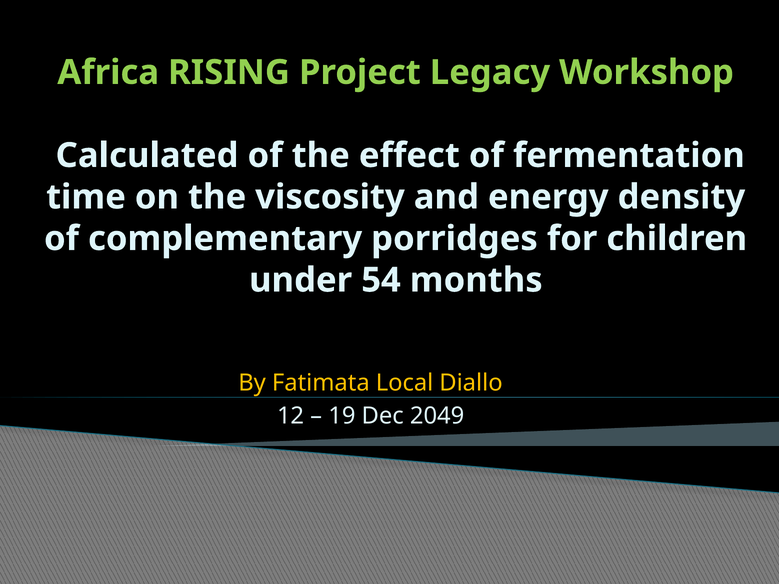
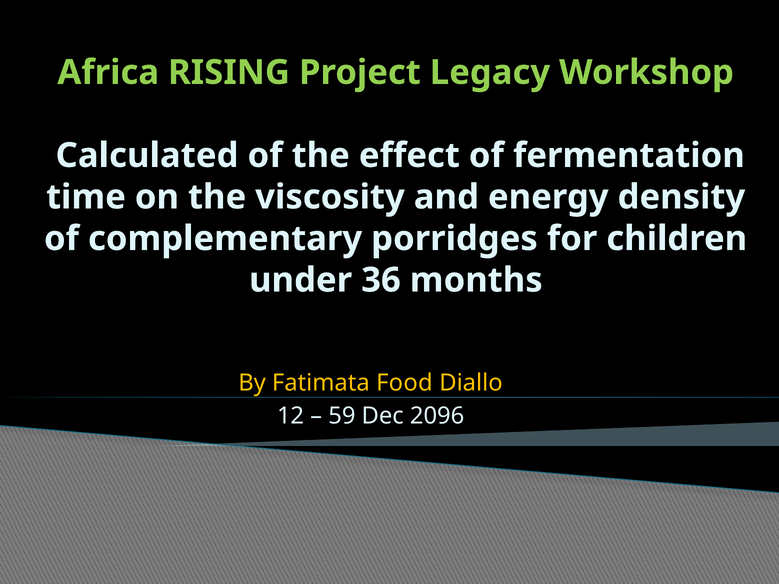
54: 54 -> 36 (381, 280)
Local: Local -> Food (404, 383)
19: 19 -> 59 (342, 416)
2049: 2049 -> 2096 (437, 416)
